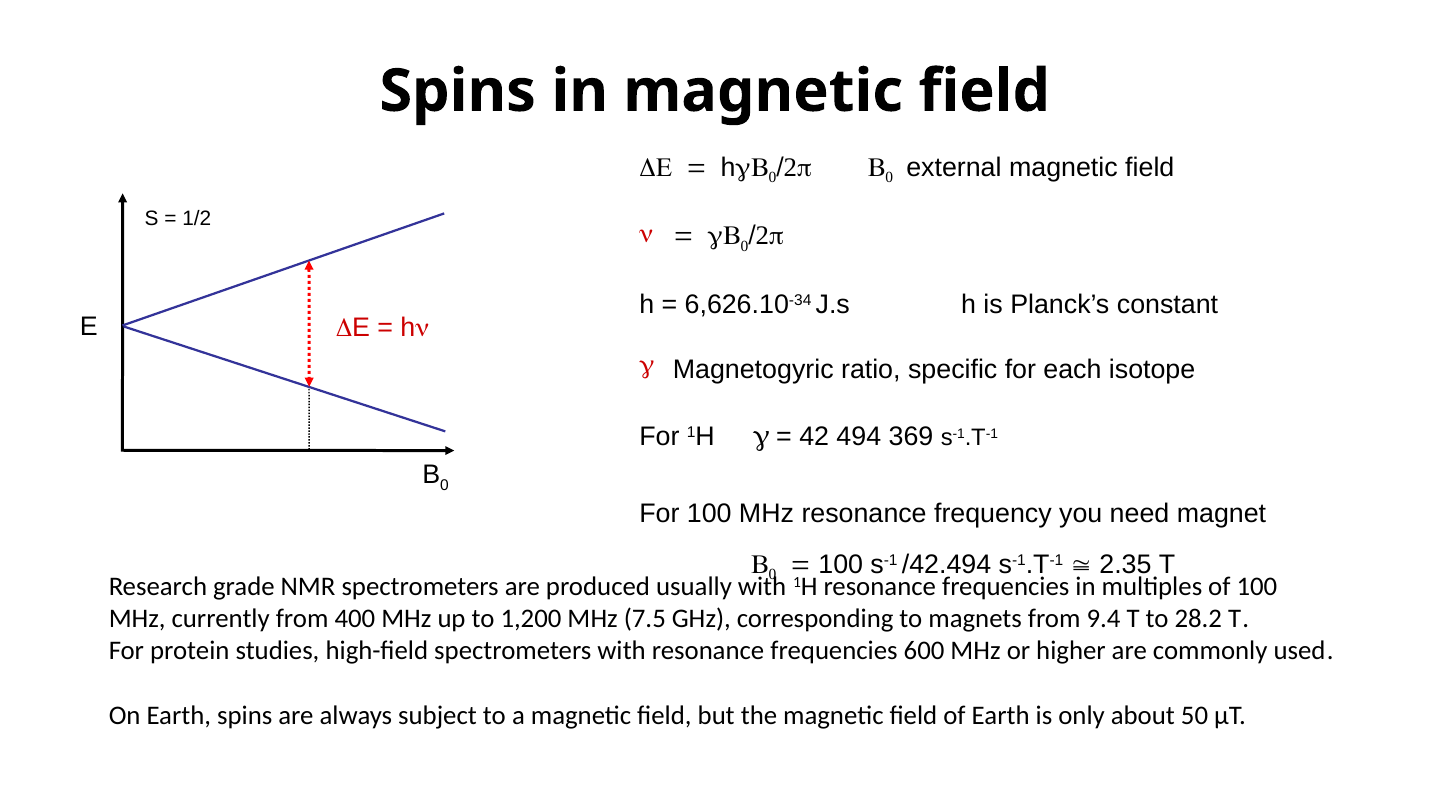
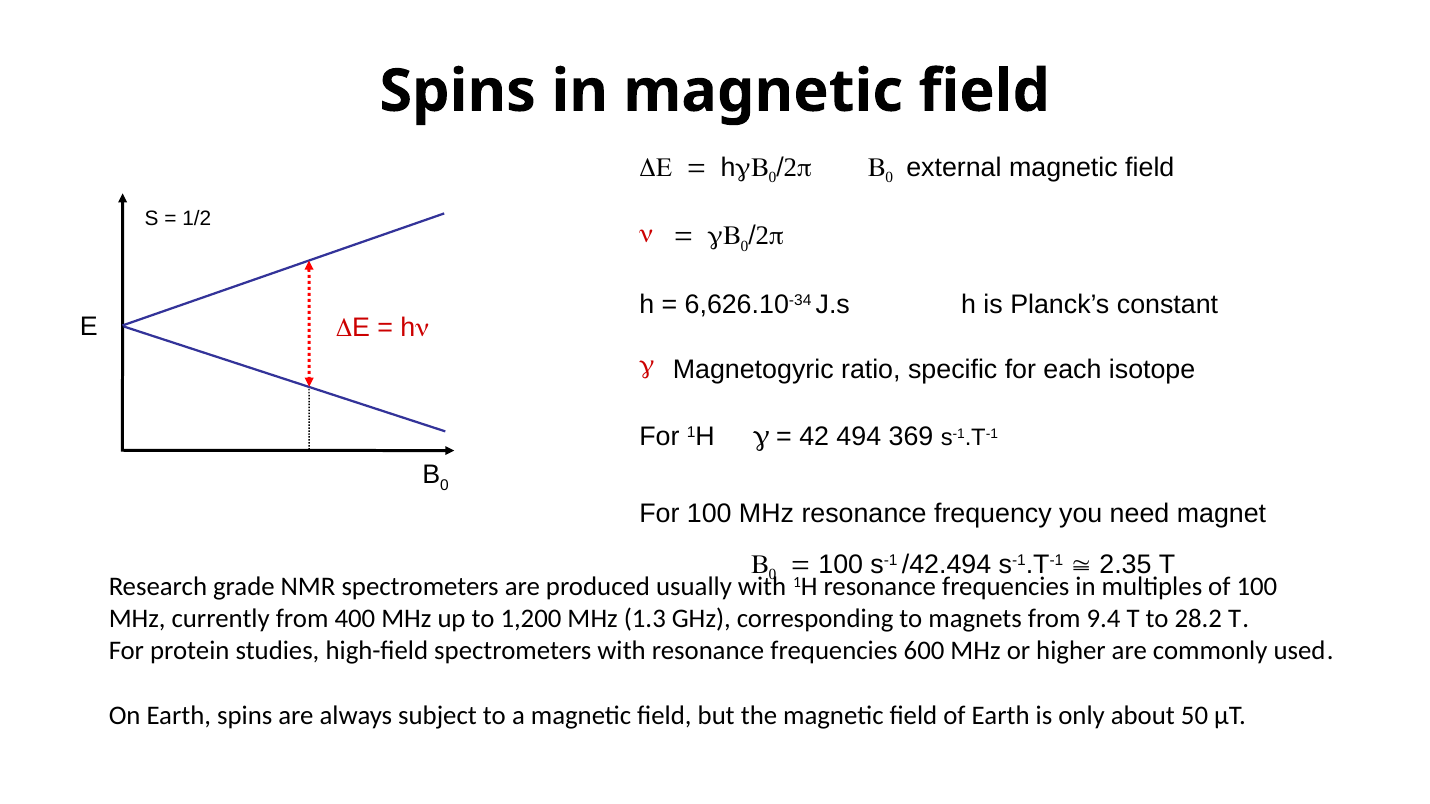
7.5: 7.5 -> 1.3 (645, 619)
